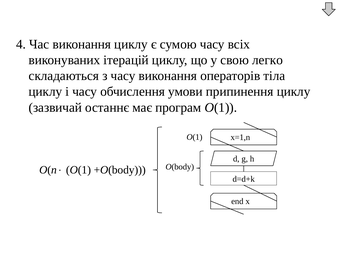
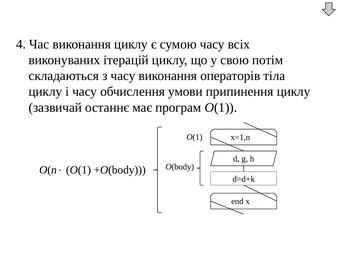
легко: легко -> потім (268, 60)
